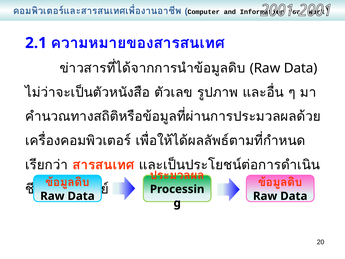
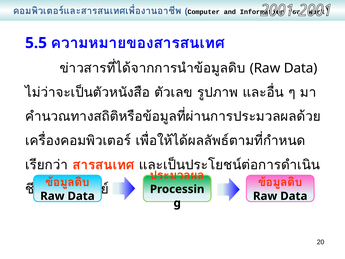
2.1: 2.1 -> 5.5 (36, 43)
